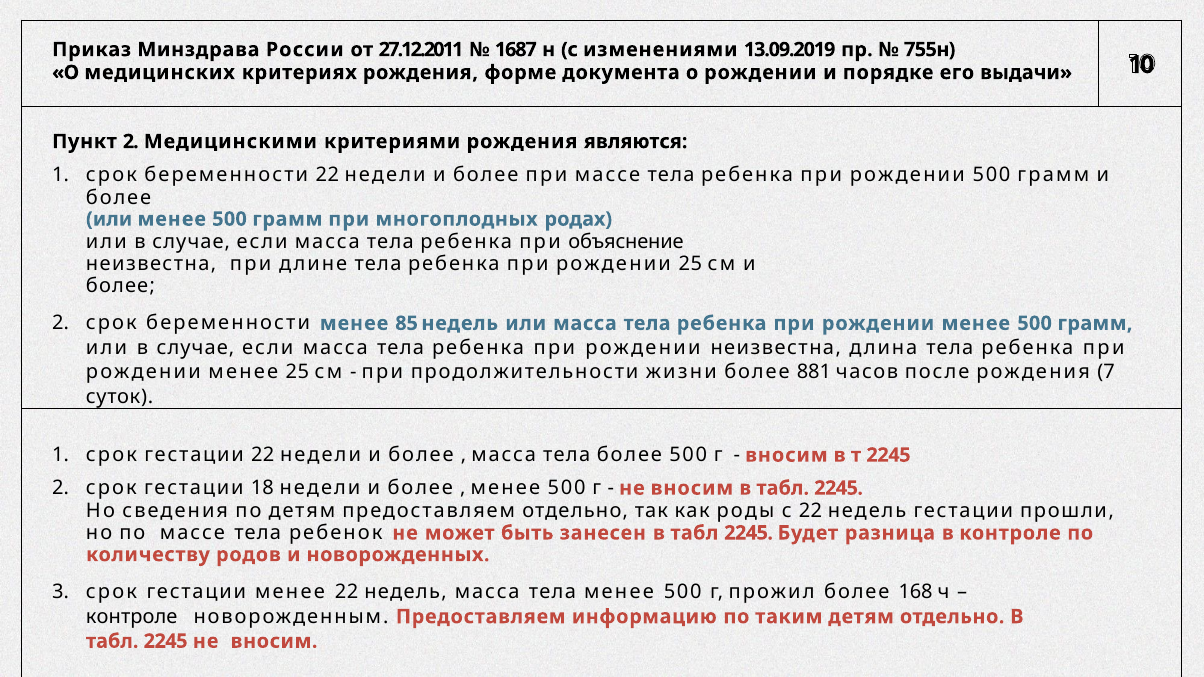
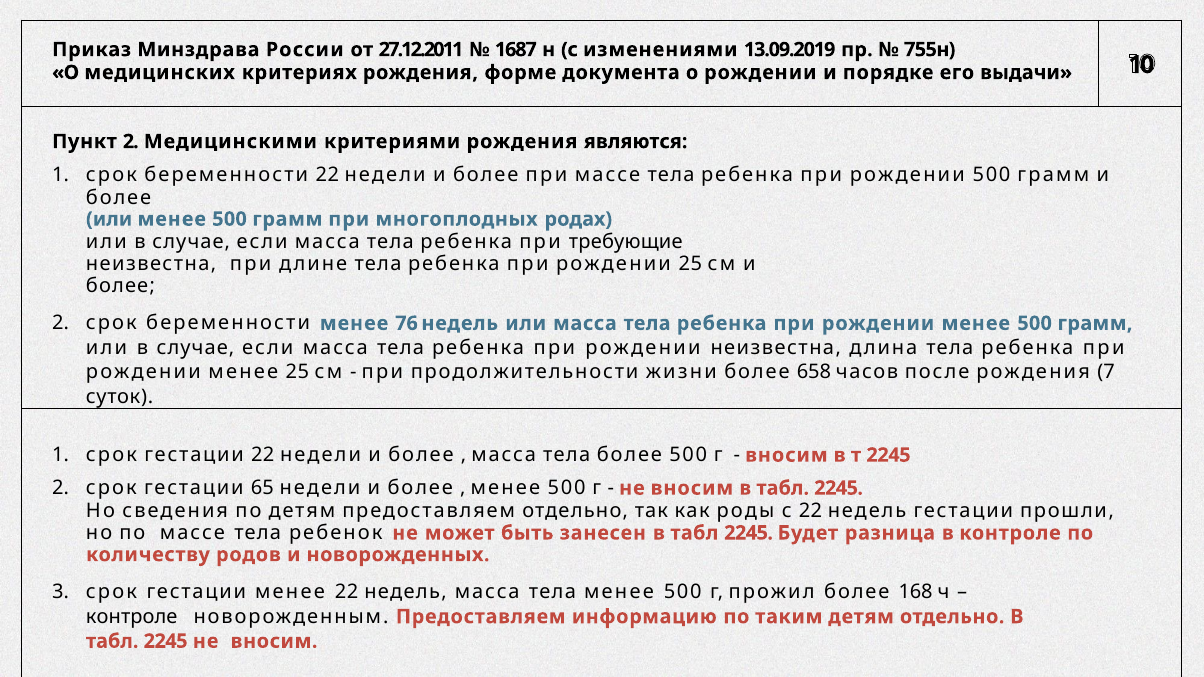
объяснение: объяснение -> требующие (626, 242)
85: 85 -> 76 (407, 323)
881: 881 -> 658 (814, 372)
18: 18 -> 65 (262, 488)
